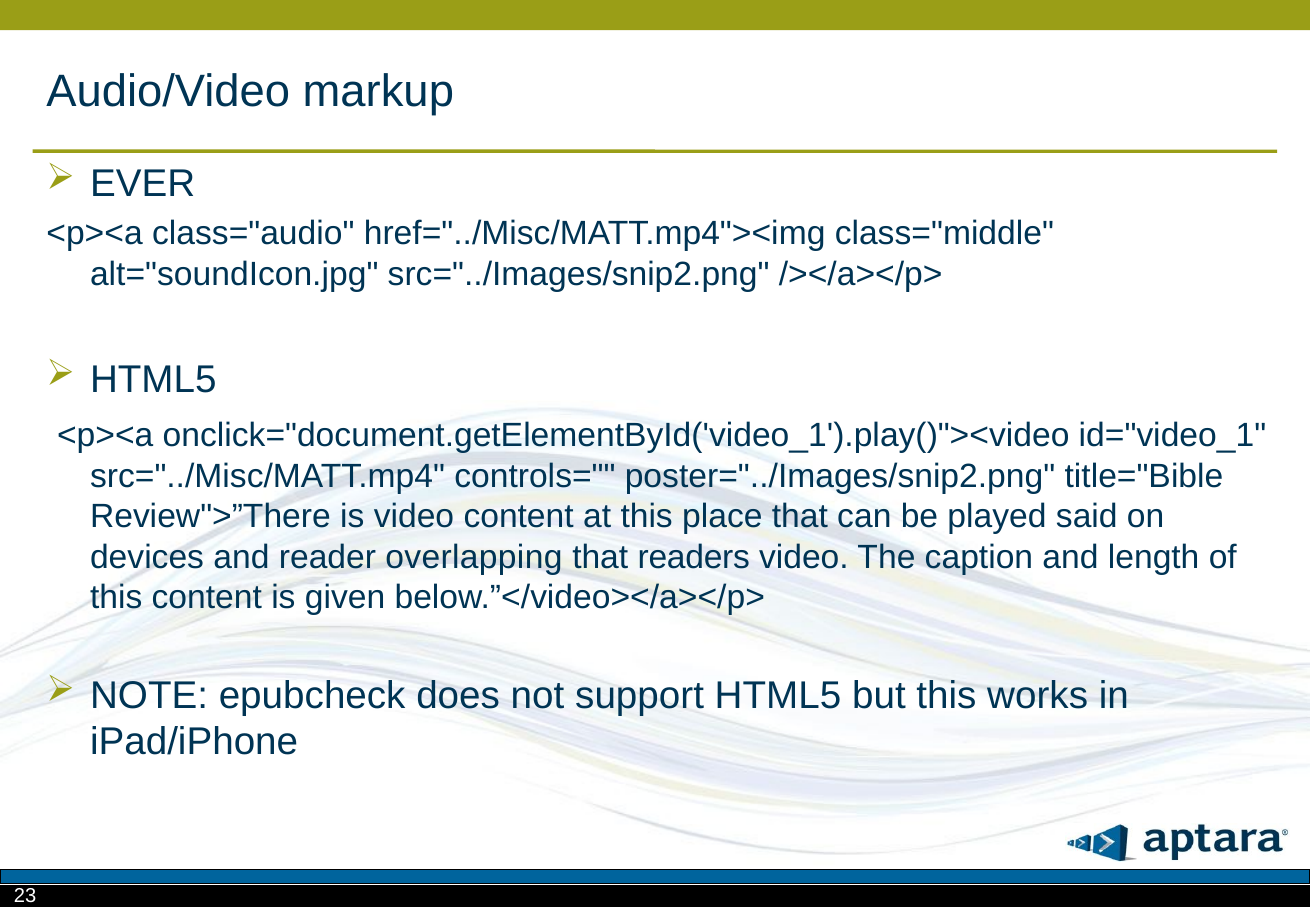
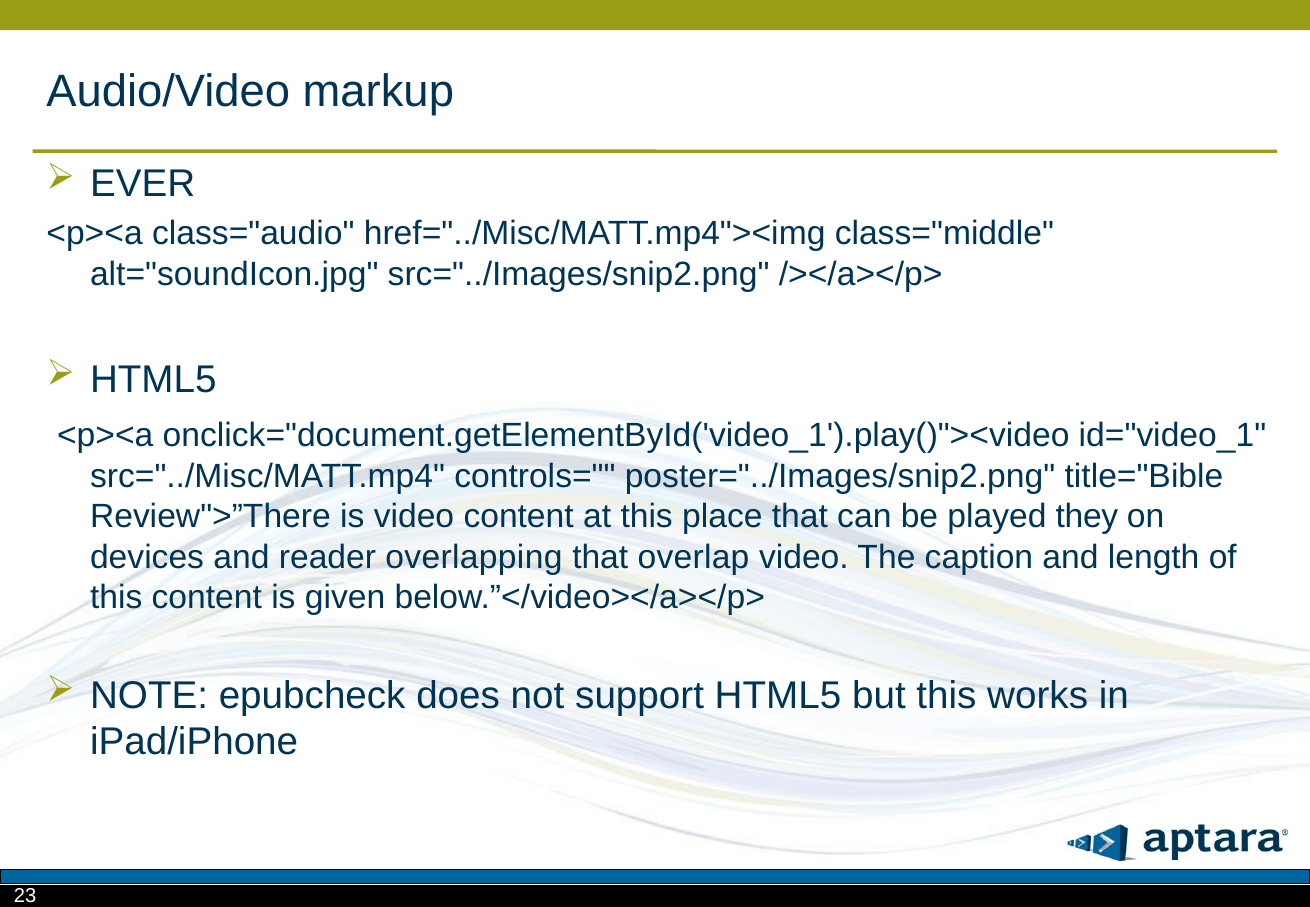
said: said -> they (1087, 517)
readers: readers -> overlap (694, 557)
